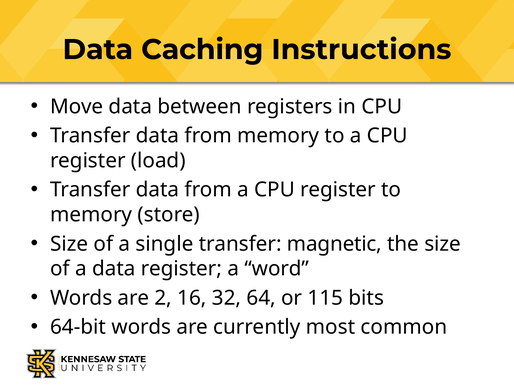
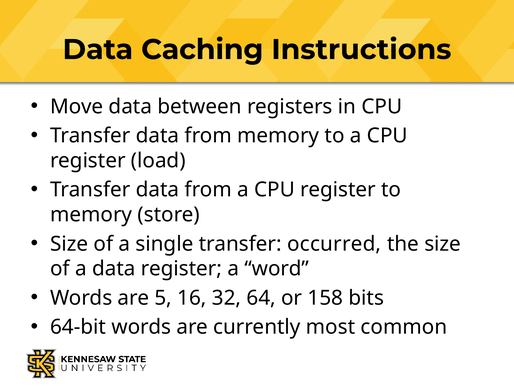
magnetic: magnetic -> occurred (334, 244)
2: 2 -> 5 (163, 298)
115: 115 -> 158 (325, 298)
